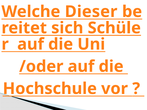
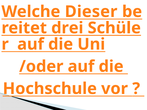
sich: sich -> drei (67, 28)
